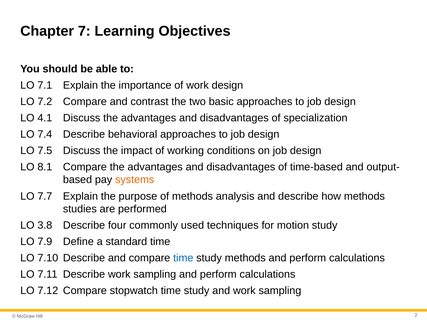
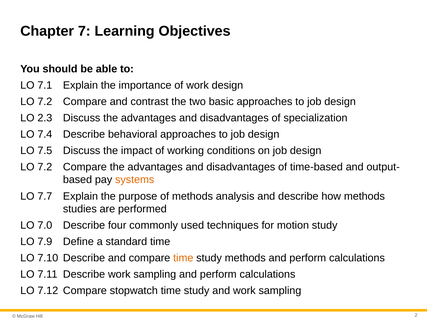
4.1: 4.1 -> 2.3 (45, 118)
8.1: 8.1 -> 7.2 (45, 167)
3.8: 3.8 -> 7.0 (45, 226)
time colour: blue -> orange (183, 258)
